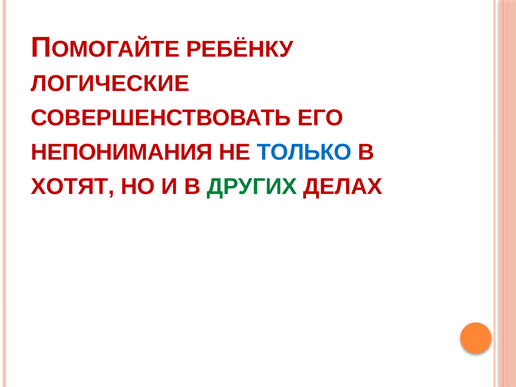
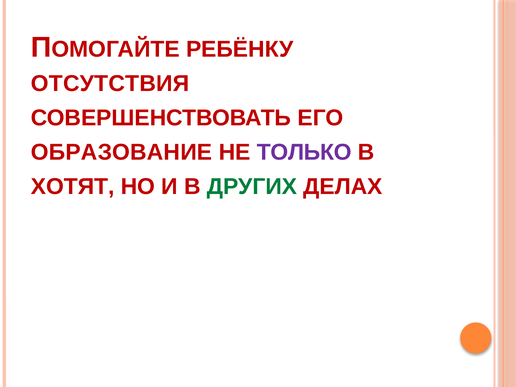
ЛОГИЧЕСКИЕ: ЛОГИЧЕСКИЕ -> ОТСУТСТВИЯ (110, 84)
НЕПОНИМАНИЯ: НЕПОНИМАНИЯ -> ОБРАЗОВАНИЕ (122, 152)
ТОЛЬКО colour: blue -> purple (304, 152)
